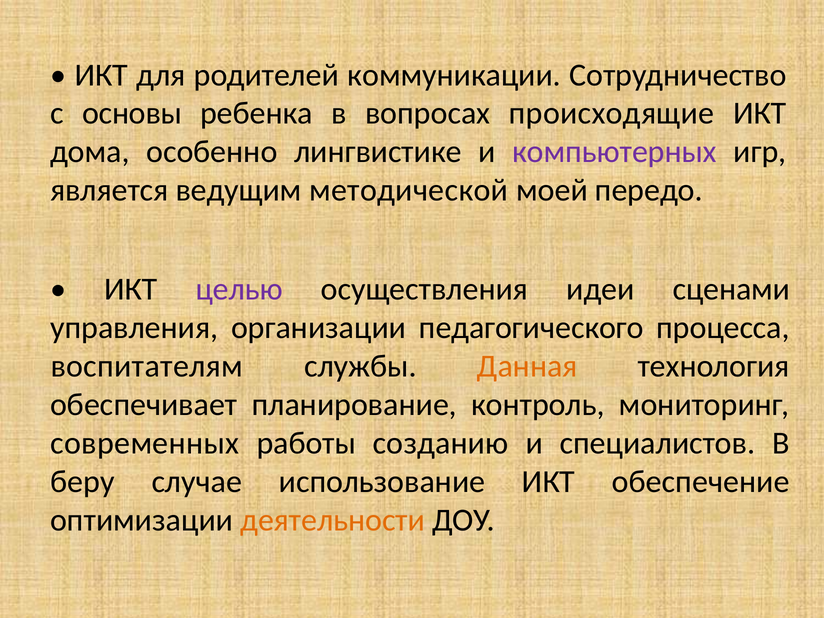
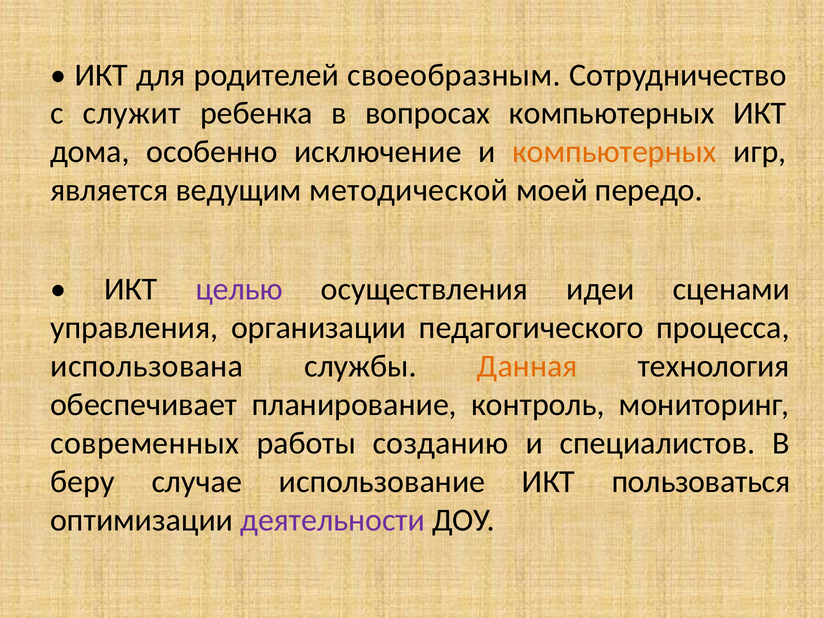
коммуникации: коммуникации -> своеобразным (454, 75)
основы: основы -> служит (132, 113)
вопросах происходящие: происходящие -> компьютерных (612, 113)
лингвистике: лингвистике -> исключение (378, 152)
компьютерных colour: purple -> orange (614, 152)
воспитателям: воспитателям -> использована (147, 366)
обеспечение: обеспечение -> пользоваться (701, 481)
деятельности colour: orange -> purple (333, 520)
